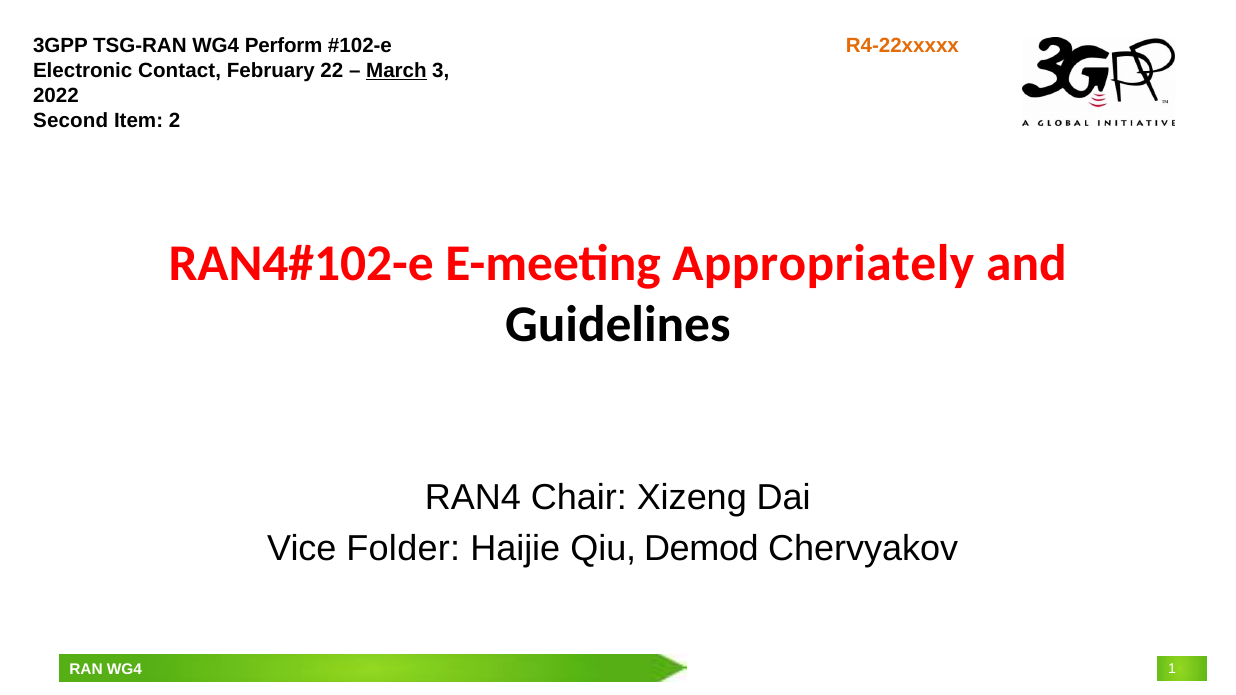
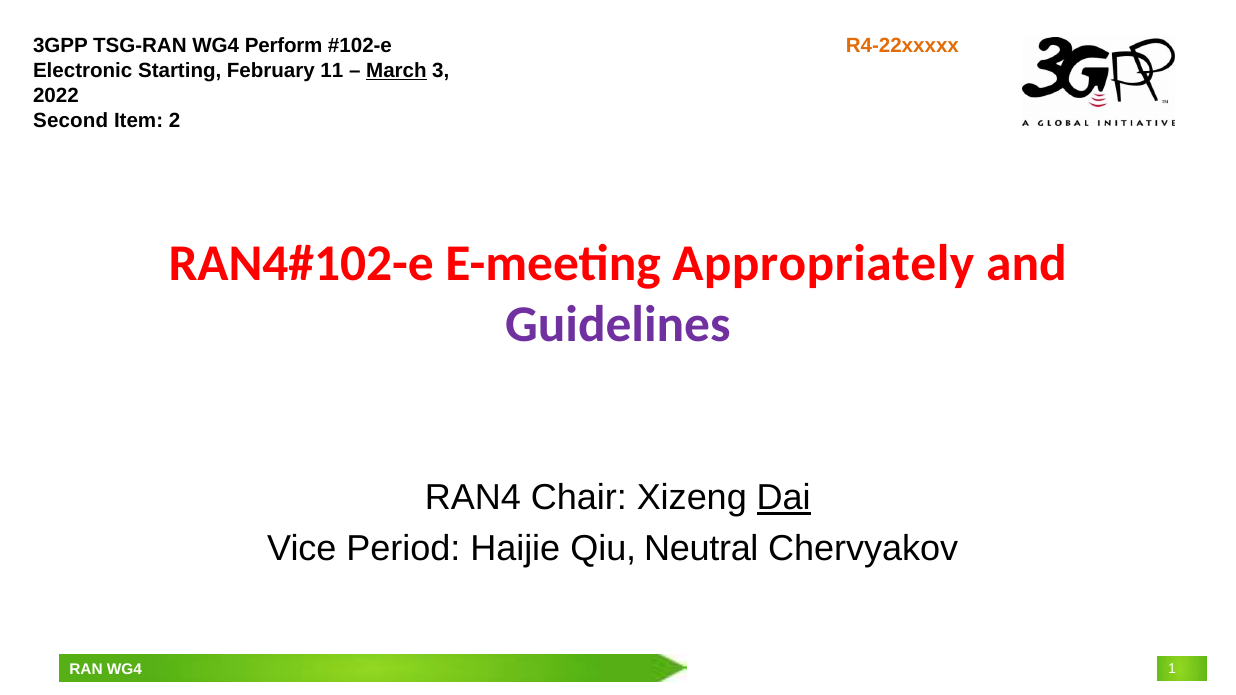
Contact: Contact -> Starting (180, 71)
22: 22 -> 11 (332, 71)
Guidelines colour: black -> purple (618, 325)
Dai underline: none -> present (784, 498)
Folder: Folder -> Period (403, 549)
Demod: Demod -> Neutral (701, 549)
